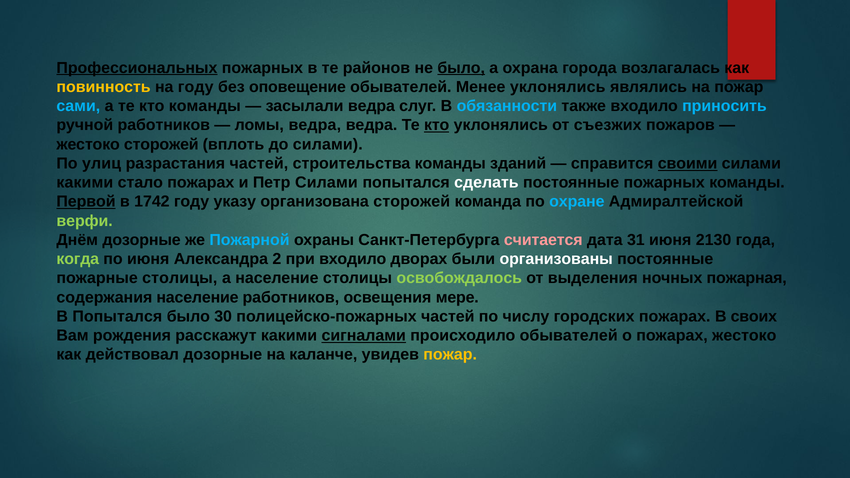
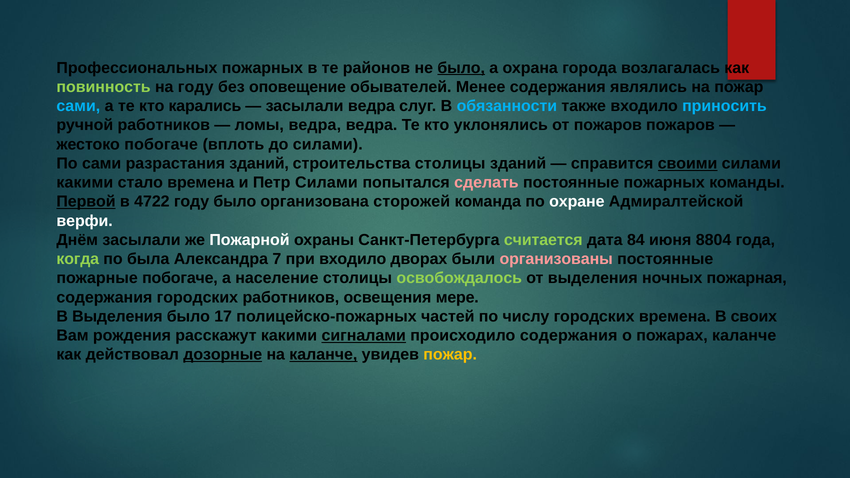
Профессиональных underline: present -> none (137, 68)
повинность colour: yellow -> light green (104, 87)
Менее уклонялись: уклонялись -> содержания (558, 87)
кто команды: команды -> карались (205, 106)
кто underline: present -> none (437, 125)
от съезжих: съезжих -> пожаров (608, 125)
жестоко сторожей: сторожей -> побогаче (161, 144)
По улиц: улиц -> сами (102, 164)
разрастания частей: частей -> зданий (259, 164)
строительства команды: команды -> столицы (450, 164)
стало пожарах: пожарах -> времена (201, 183)
сделать colour: white -> pink (486, 183)
1742: 1742 -> 4722 (152, 202)
году указу: указу -> было (235, 202)
охране colour: light blue -> white (577, 202)
верфи colour: light green -> white (85, 221)
Днём дозорные: дозорные -> засылали (142, 240)
Пожарной colour: light blue -> white (249, 240)
считается colour: pink -> light green (543, 240)
31: 31 -> 84 (636, 240)
2130: 2130 -> 8804 (714, 240)
по июня: июня -> была (148, 259)
2: 2 -> 7 (277, 259)
организованы colour: white -> pink (556, 259)
пожарные столицы: столицы -> побогаче (180, 278)
содержания население: население -> городских (197, 297)
В Попытался: Попытался -> Выделения (117, 316)
30: 30 -> 17 (223, 316)
городских пожарах: пожарах -> времена (675, 316)
происходило обывателей: обывателей -> содержания (569, 336)
пожарах жестоко: жестоко -> каланче (744, 336)
дозорные underline: none -> present (223, 355)
каланче underline: none -> present (323, 355)
